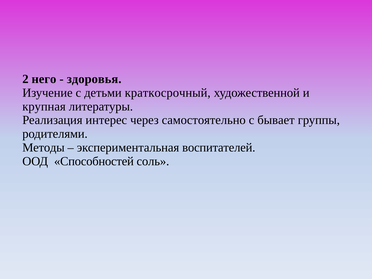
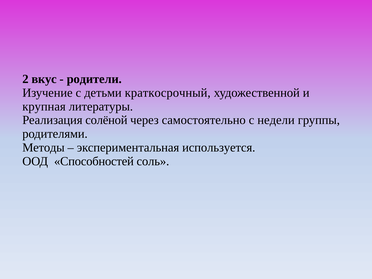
него: него -> вкус (44, 79)
здоровья: здоровья -> родители (94, 79)
интерес: интерес -> солёной (106, 120)
бывает: бывает -> недели (276, 120)
воспитателей: воспитателей -> используется (219, 148)
